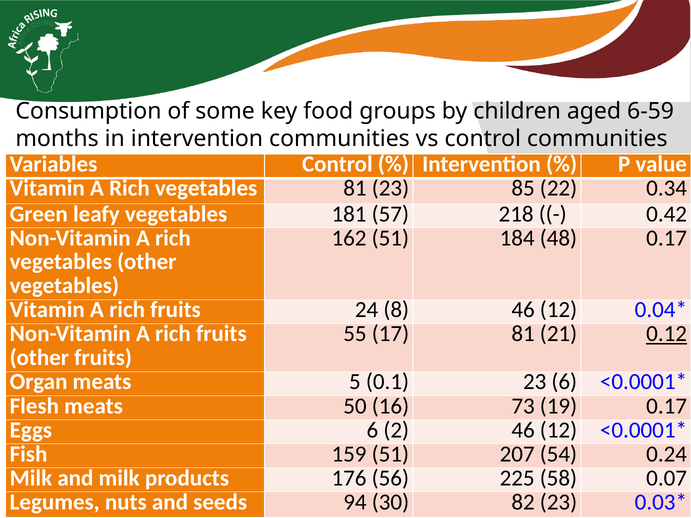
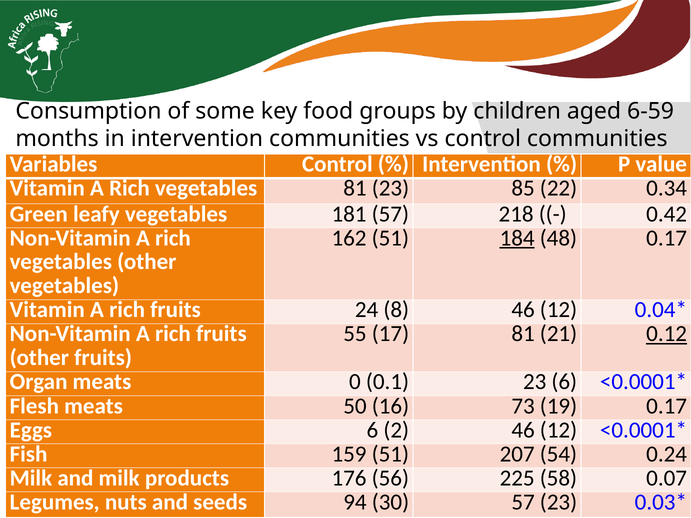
184 underline: none -> present (517, 238)
5: 5 -> 0 (355, 382)
30 82: 82 -> 57 (523, 502)
